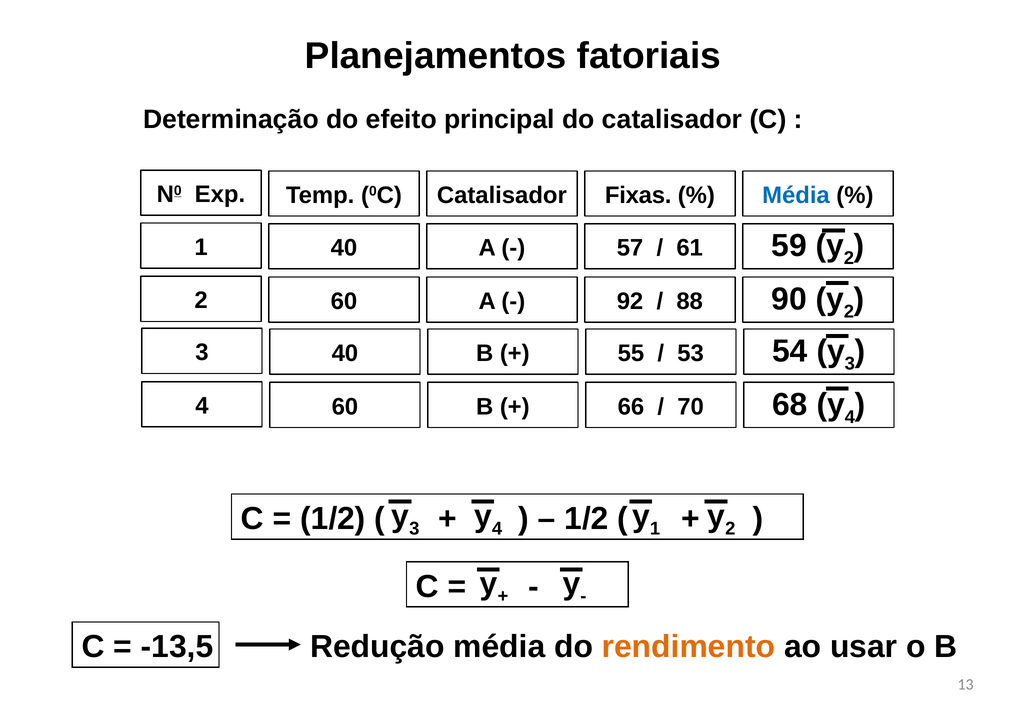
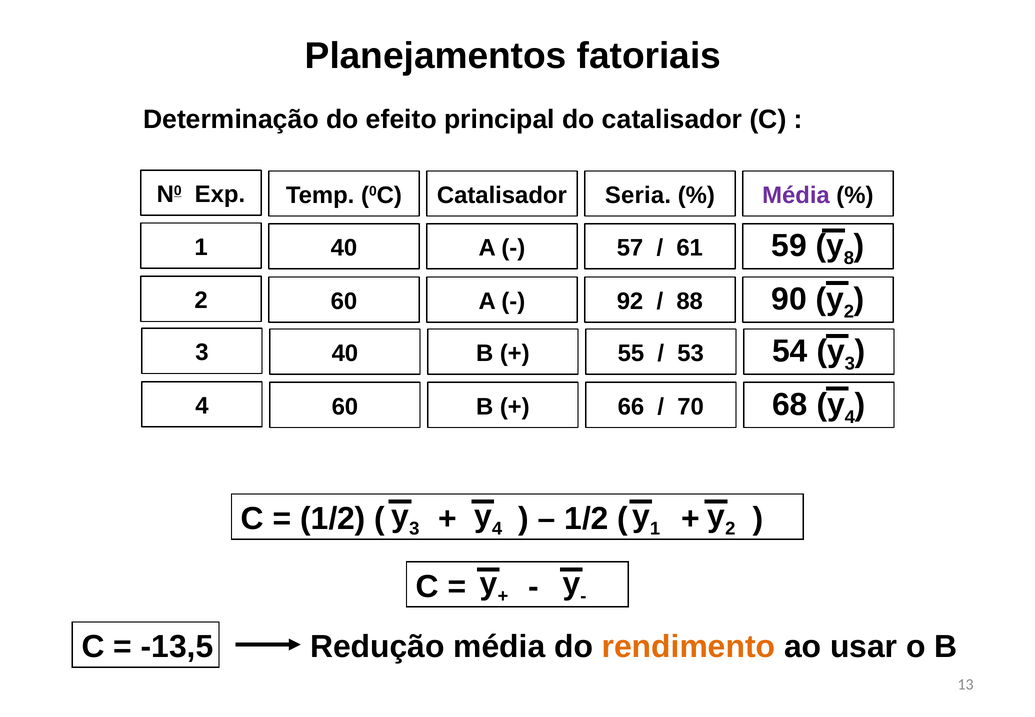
Fixas: Fixas -> Seria (638, 195)
Média colour: blue -> purple (796, 195)
2: 2 -> 8 (849, 258)
